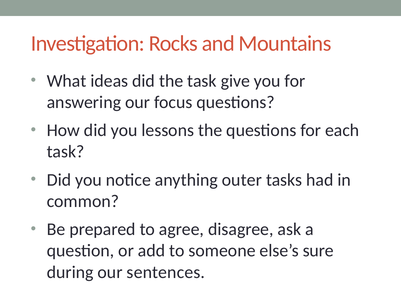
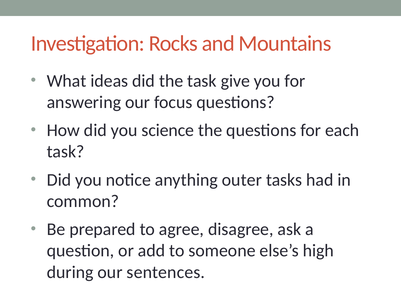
lessons: lessons -> science (168, 130)
sure: sure -> high (318, 251)
